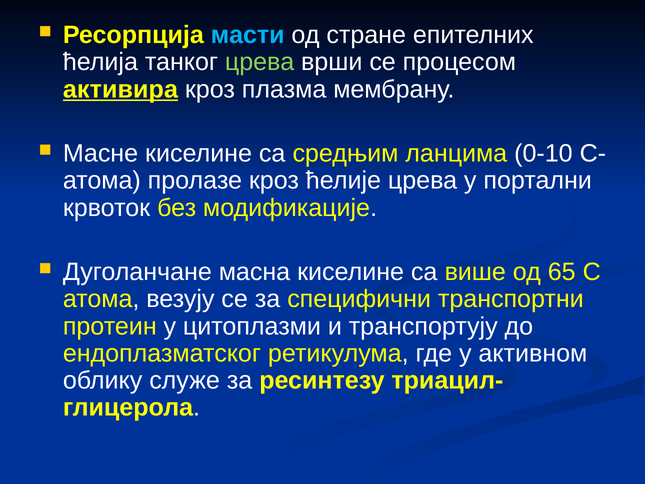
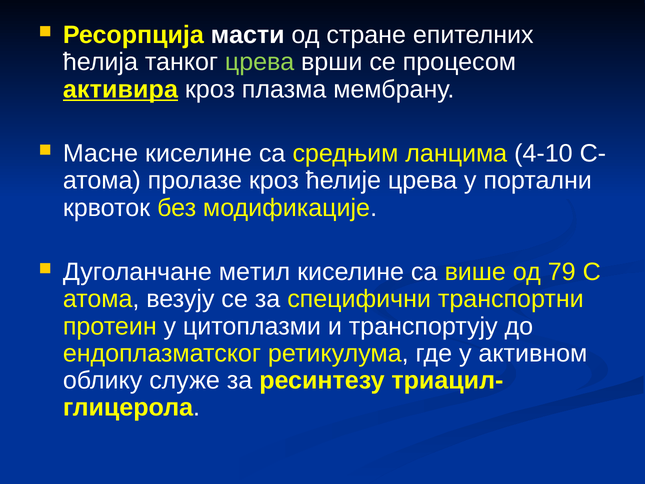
масти colour: light blue -> white (248, 35)
0-10: 0-10 -> 4-10 (543, 153)
масна: масна -> метил (254, 272)
65: 65 -> 79 (562, 272)
